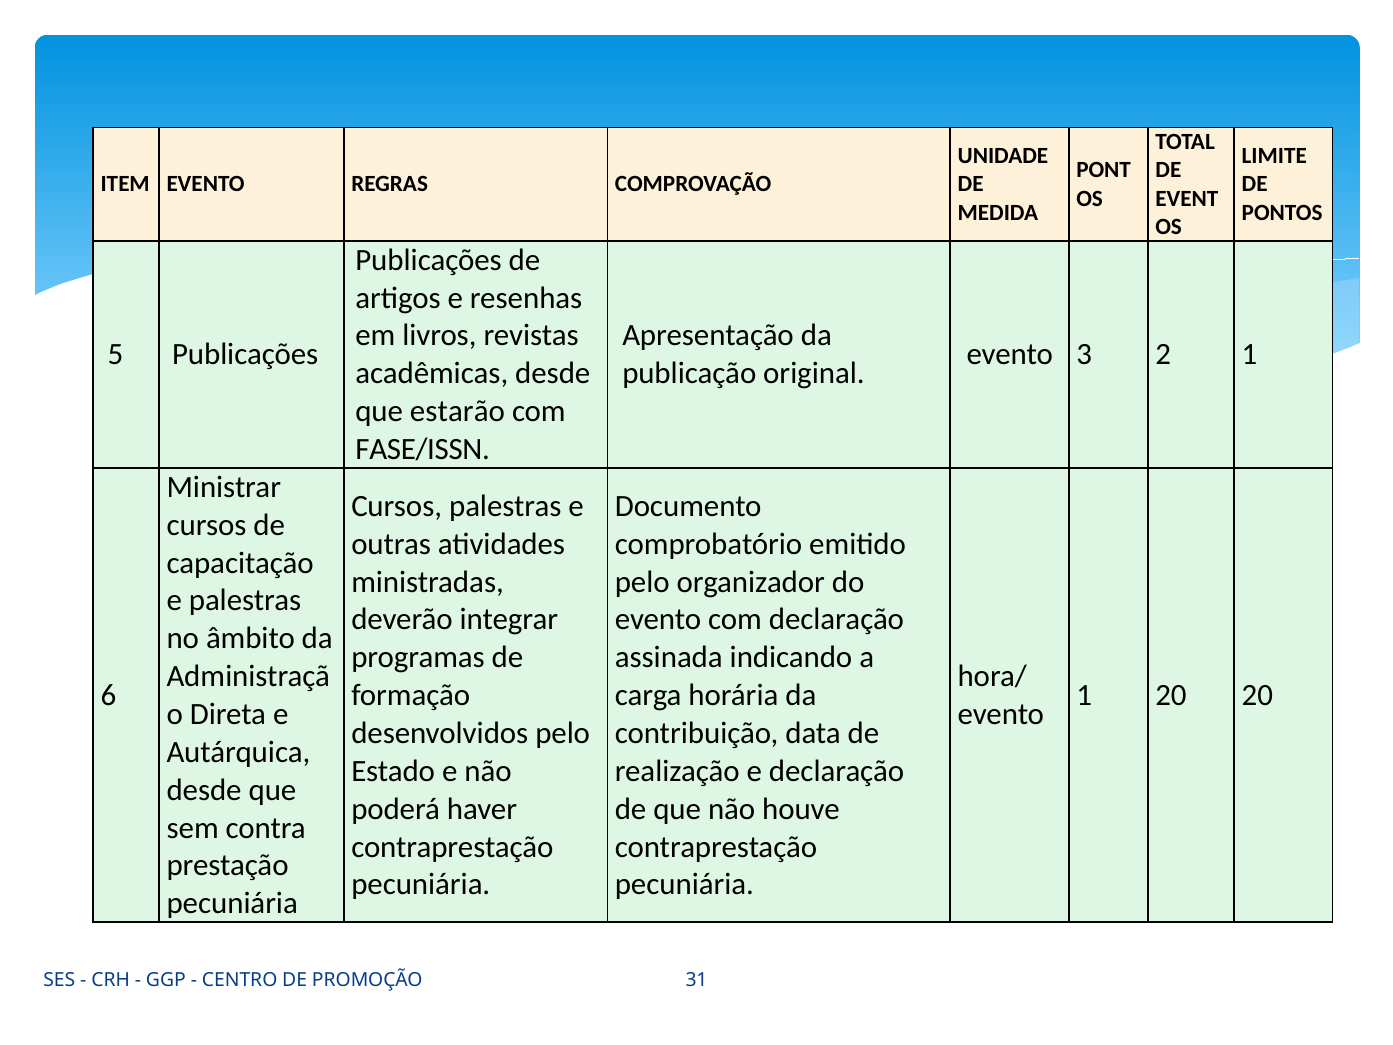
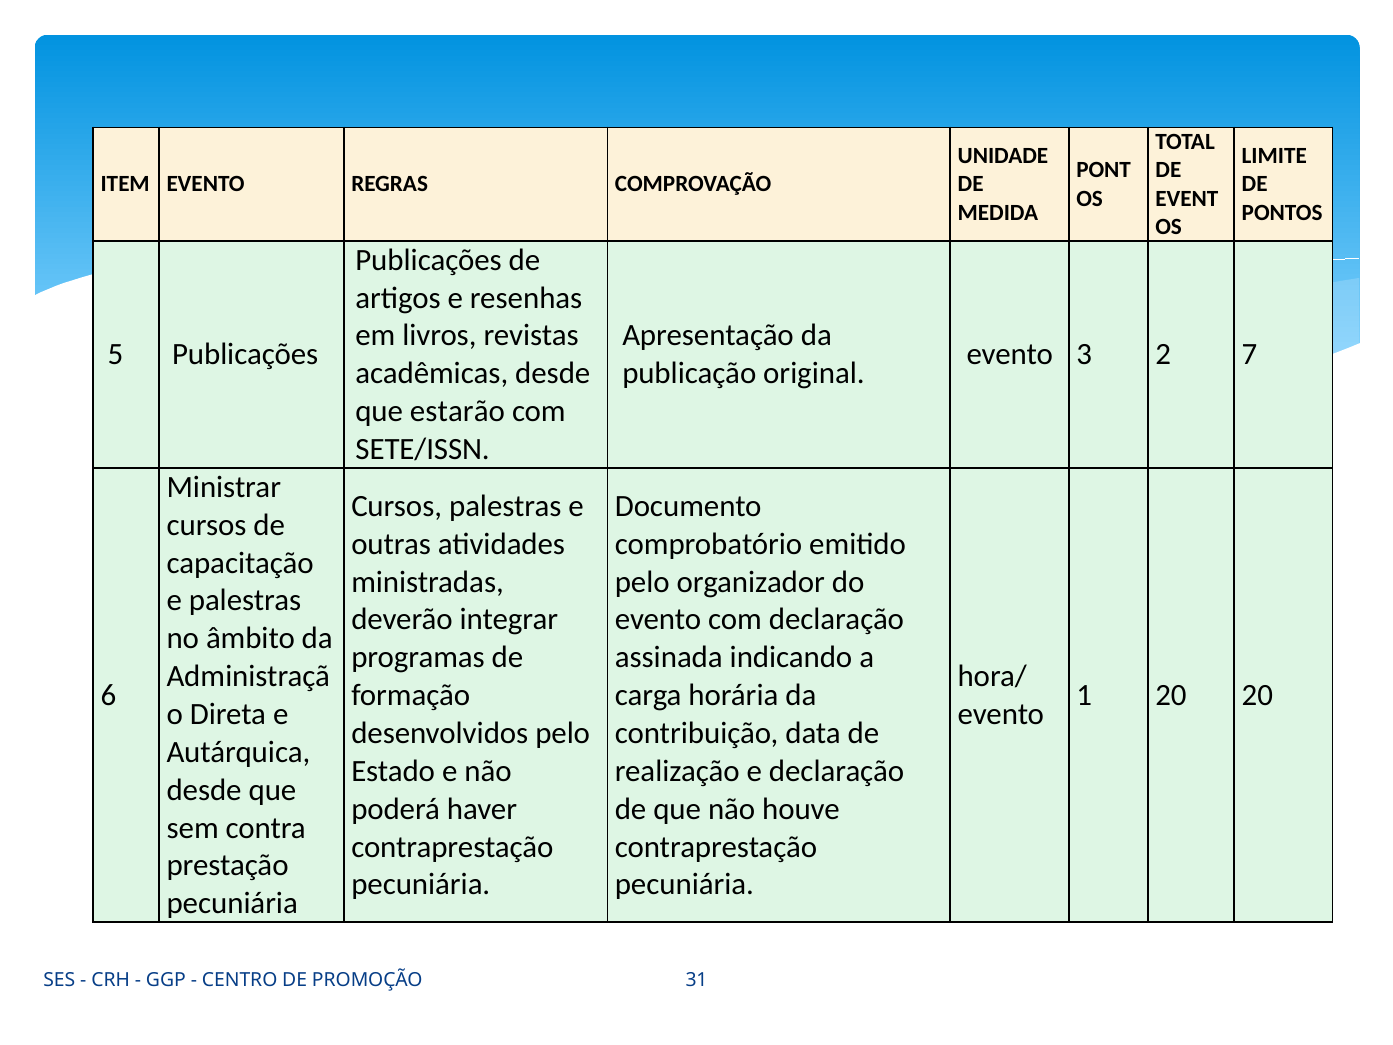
2 1: 1 -> 7 (1250, 355)
FASE/ISSN: FASE/ISSN -> SETE/ISSN (423, 449)
